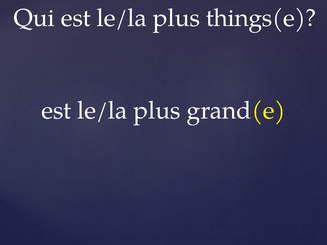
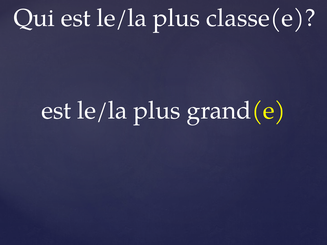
things(e: things(e -> classe(e (261, 18)
